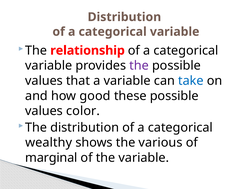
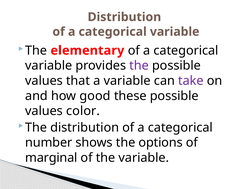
relationship: relationship -> elementary (87, 51)
take colour: blue -> purple (191, 81)
wealthy: wealthy -> number (49, 143)
various: various -> options (161, 143)
